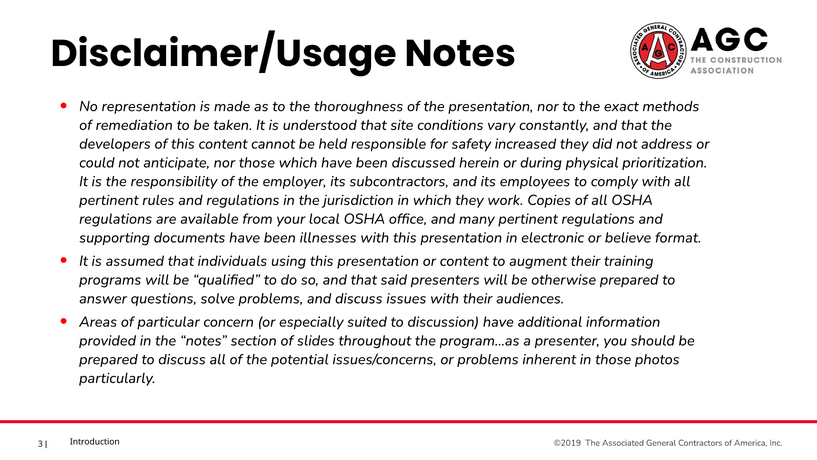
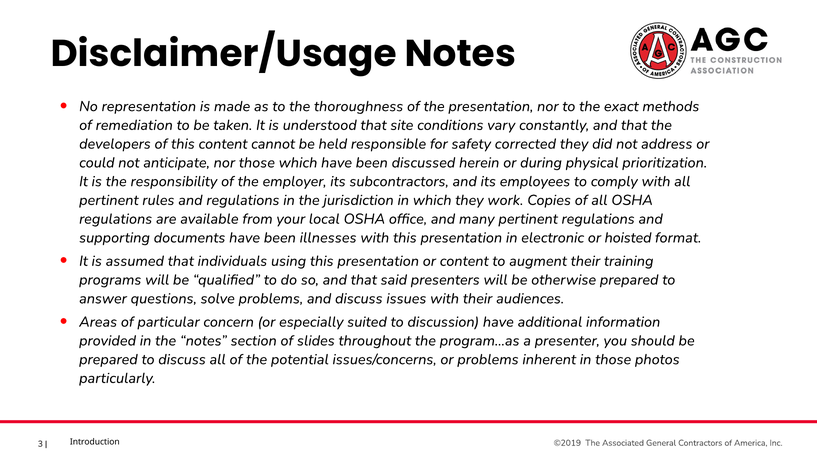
increased: increased -> corrected (525, 144)
believe: believe -> hoisted (628, 237)
